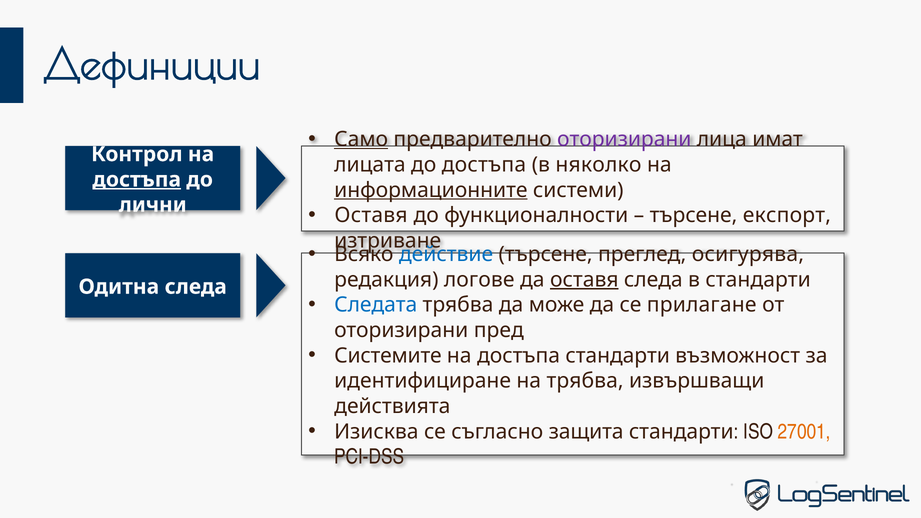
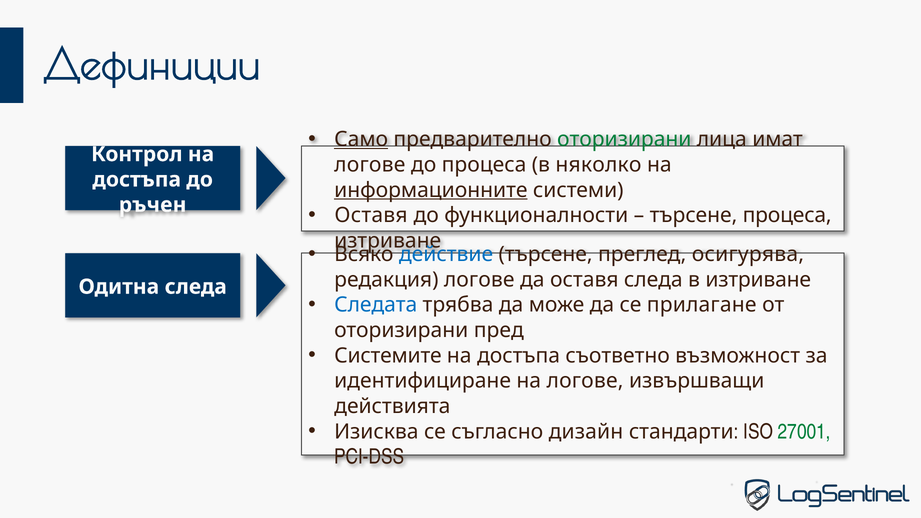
оторизирани colour: purple -> green (624, 139)
лицата: лицата -> логове (370, 165)
до достъпа: достъпа -> процеса (484, 165)
достъпа underline: present -> none (137, 180)
лични: лични -> ръчен (153, 205)
търсене експорт: експорт -> процеса (787, 215)
оставя underline: present -> none (584, 280)
в стандарти: стандарти -> изтриване (758, 280)
достъпа стандарти: стандарти -> съответно (618, 356)
на трябва: трябва -> логове (585, 381)
защита: защита -> дизайн (586, 432)
27001 colour: orange -> green (804, 432)
